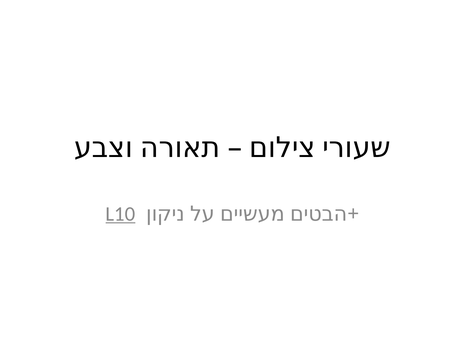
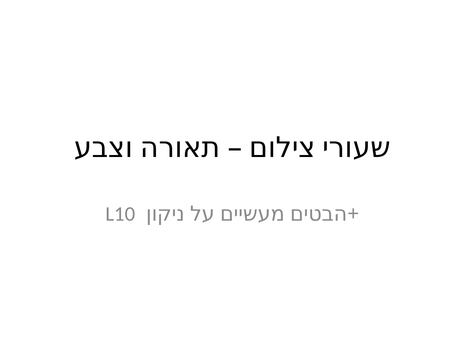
L10 underline: present -> none (120, 214)
